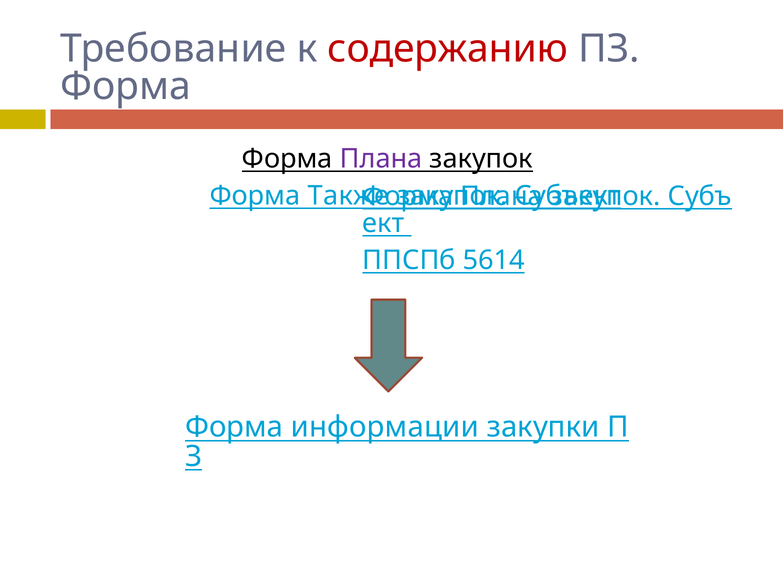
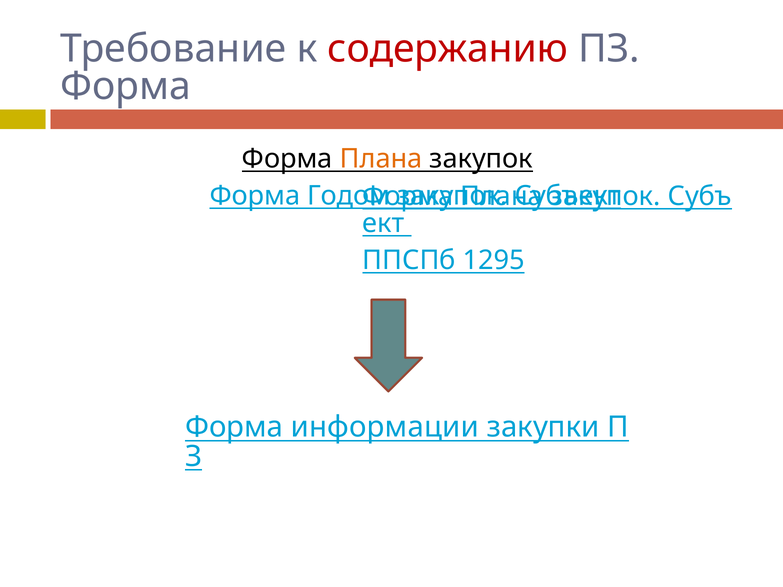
Плана colour: purple -> orange (381, 159)
Также: Также -> Годом (349, 196)
5614: 5614 -> 1295 (494, 260)
